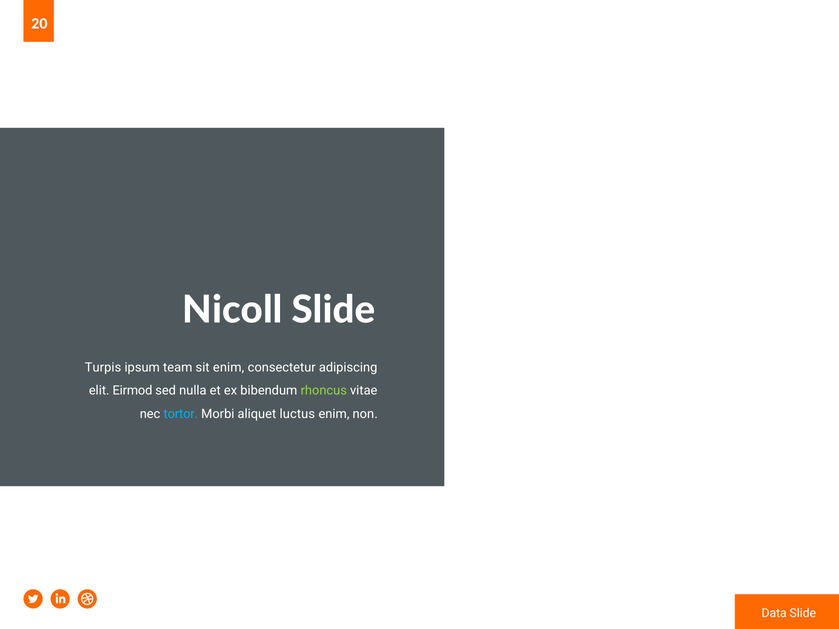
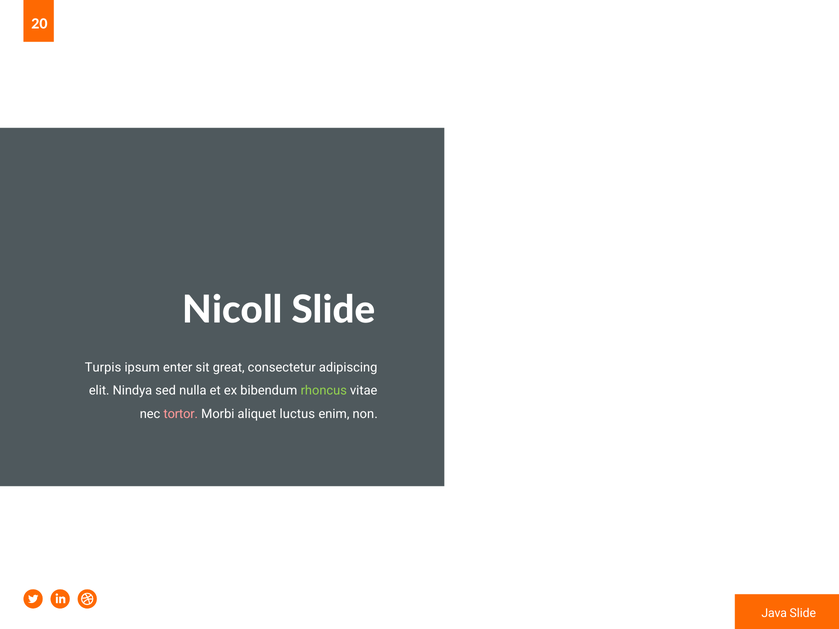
team: team -> enter (178, 368)
sit enim: enim -> great (229, 368)
Eirmod: Eirmod -> Nindya (132, 391)
tortor colour: light blue -> pink (181, 414)
Data: Data -> Java (774, 614)
